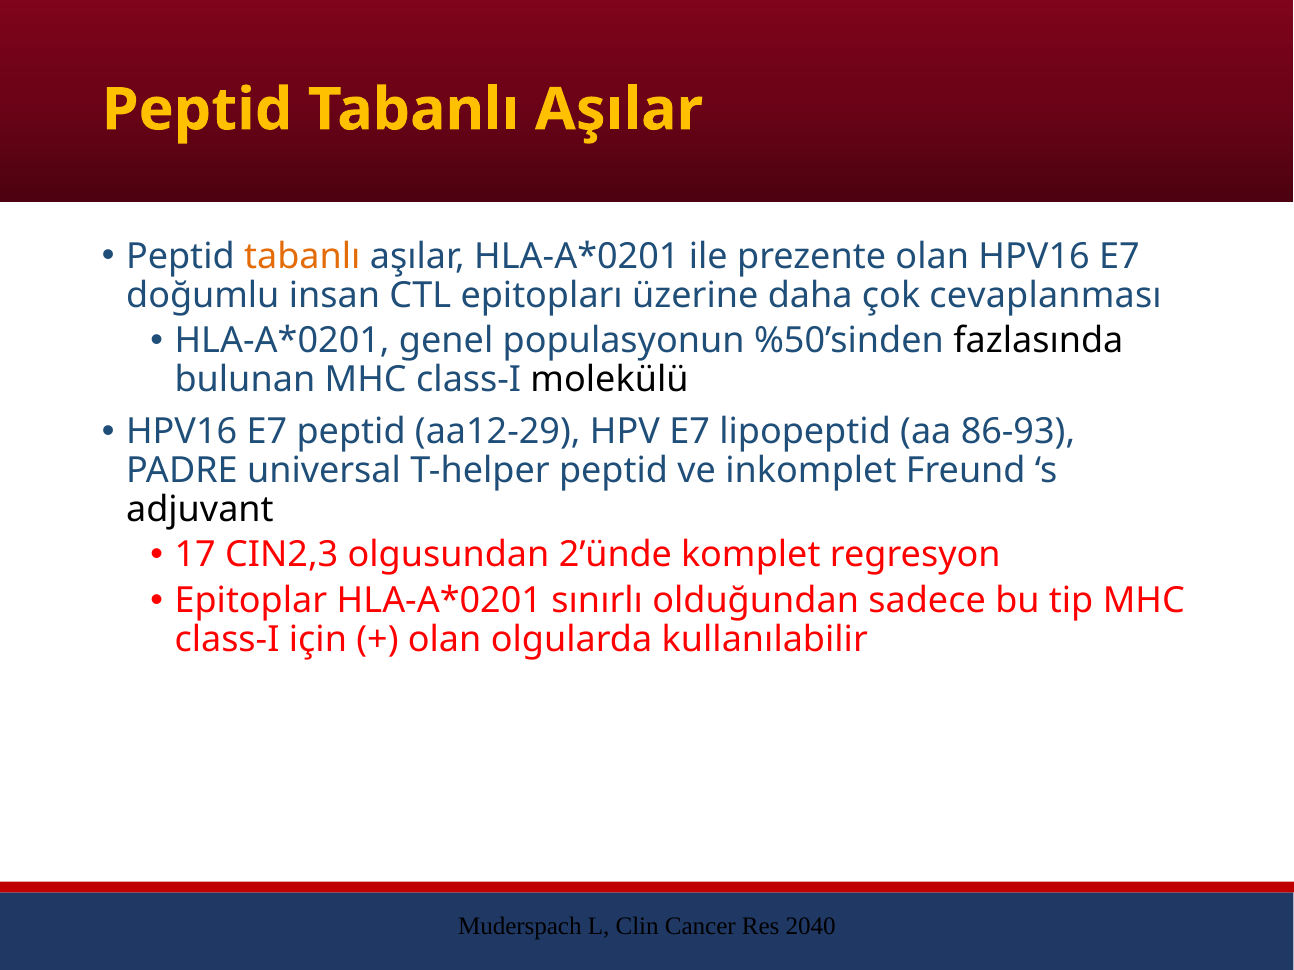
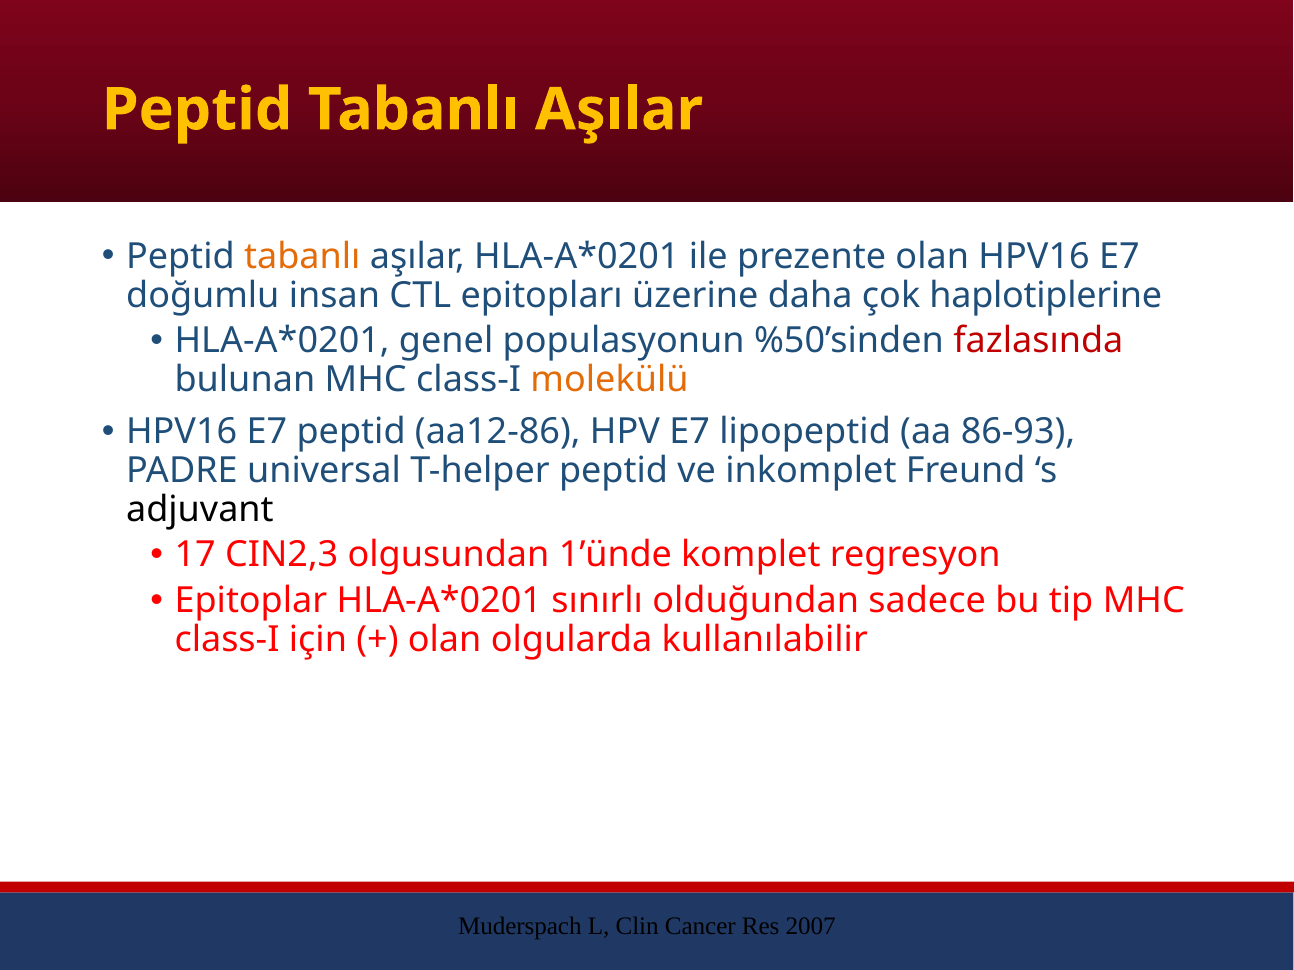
cevaplanması: cevaplanması -> haplotiplerine (1046, 296)
fazlasında colour: black -> red (1038, 341)
molekülü colour: black -> orange (610, 380)
aa12-29: aa12-29 -> aa12-86 (498, 432)
2’ünde: 2’ünde -> 1’ünde (615, 555)
2040: 2040 -> 2007 (811, 927)
